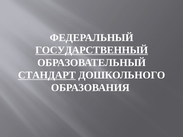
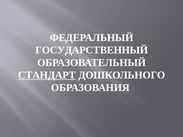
ГОСУДАРСТВЕННЫЙ underline: present -> none (92, 50)
